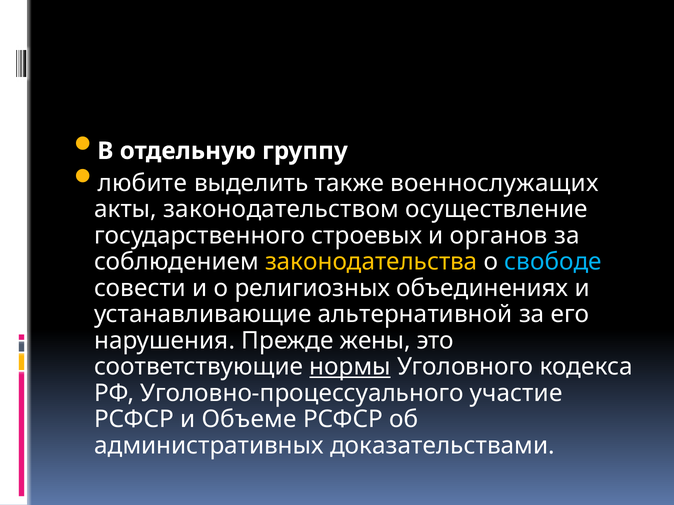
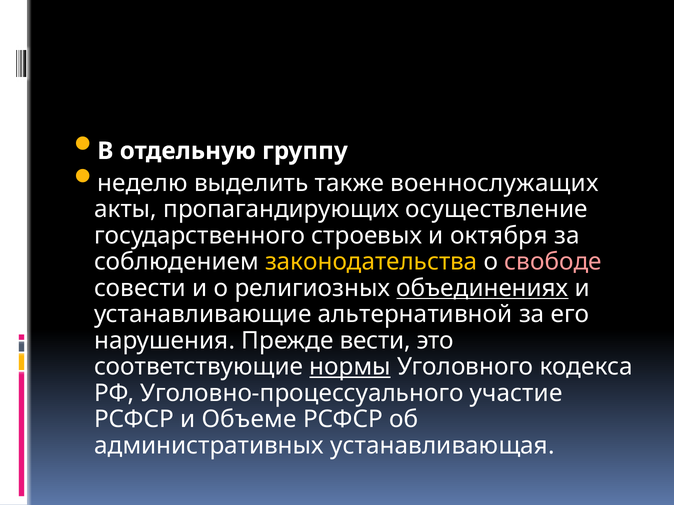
любите: любите -> неделю (142, 183)
законодательством: законодательством -> пропагандирующих (281, 210)
органов: органов -> октября (499, 236)
свободе colour: light blue -> pink (553, 262)
объединениях underline: none -> present (482, 288)
жены: жены -> вести (375, 341)
доказательствами: доказательствами -> устанавливающая (442, 446)
